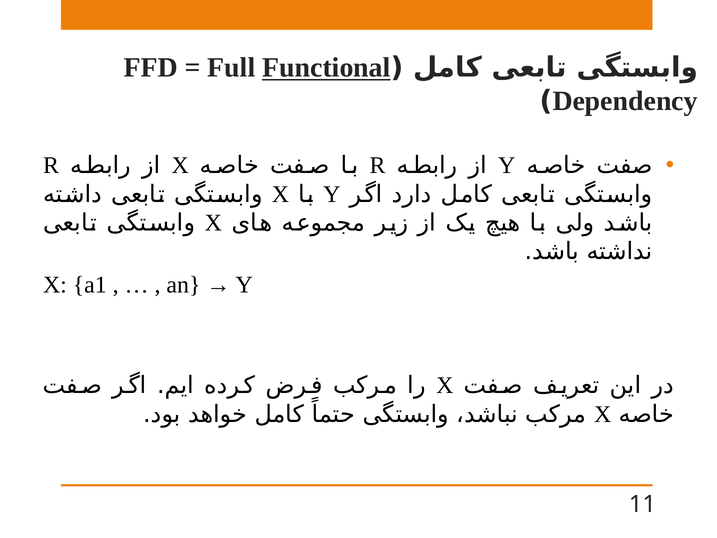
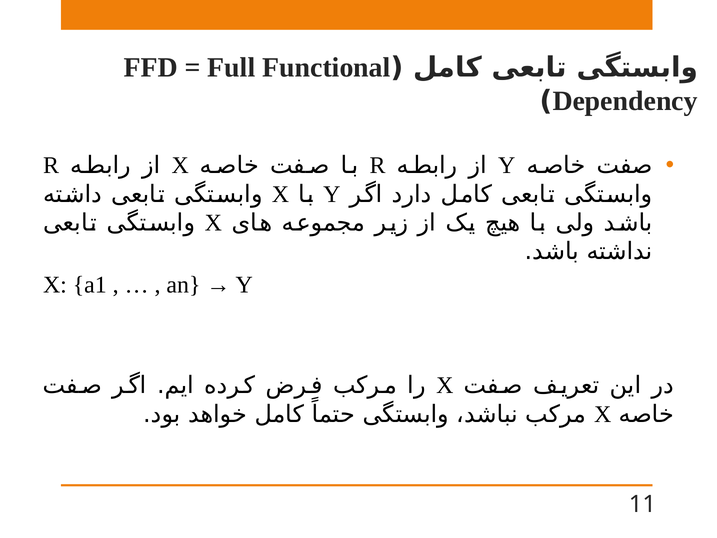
Functional underline: present -> none (326, 68)
